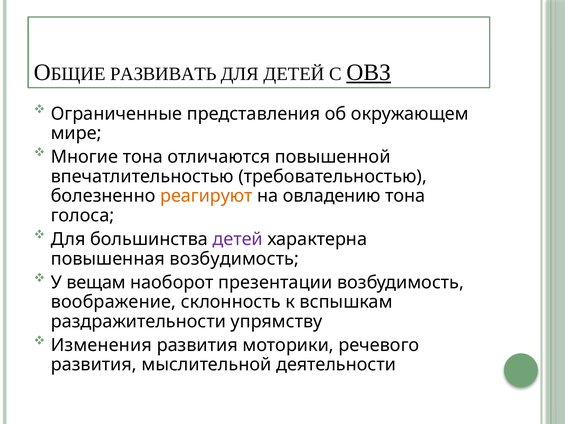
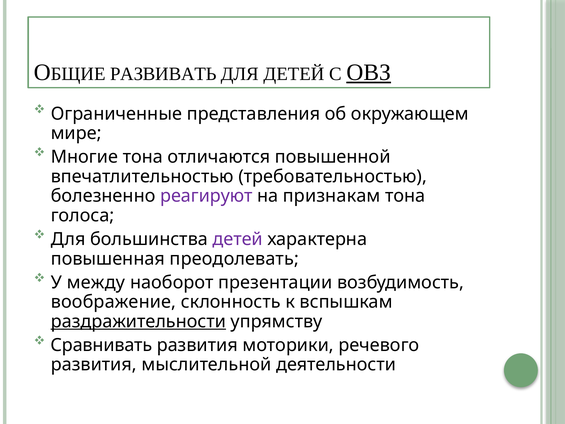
реагируют colour: orange -> purple (206, 196)
овладению: овладению -> признакам (332, 196)
повышенная возбудимость: возбудимость -> преодолевать (234, 259)
вещам: вещам -> между (96, 282)
раздражительности underline: none -> present (138, 321)
Изменения: Изменения -> Сравнивать (101, 345)
